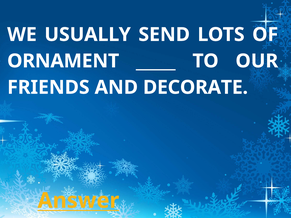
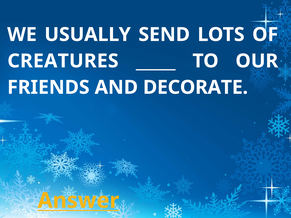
ORNAMENT: ORNAMENT -> CREATURES (63, 61)
